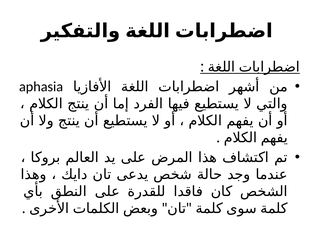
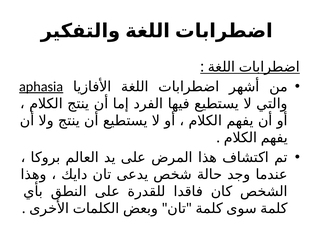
aphasia underline: none -> present (41, 87)
